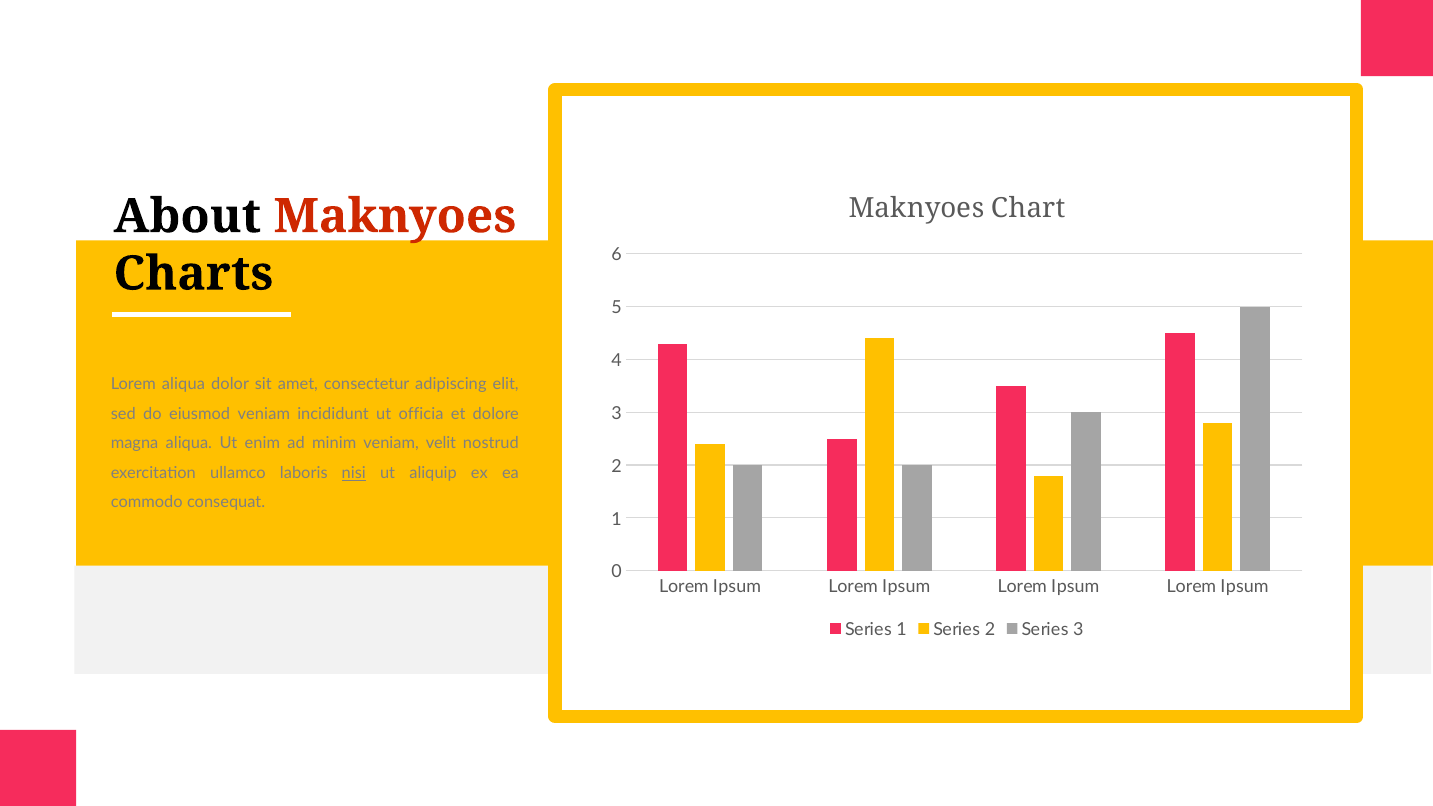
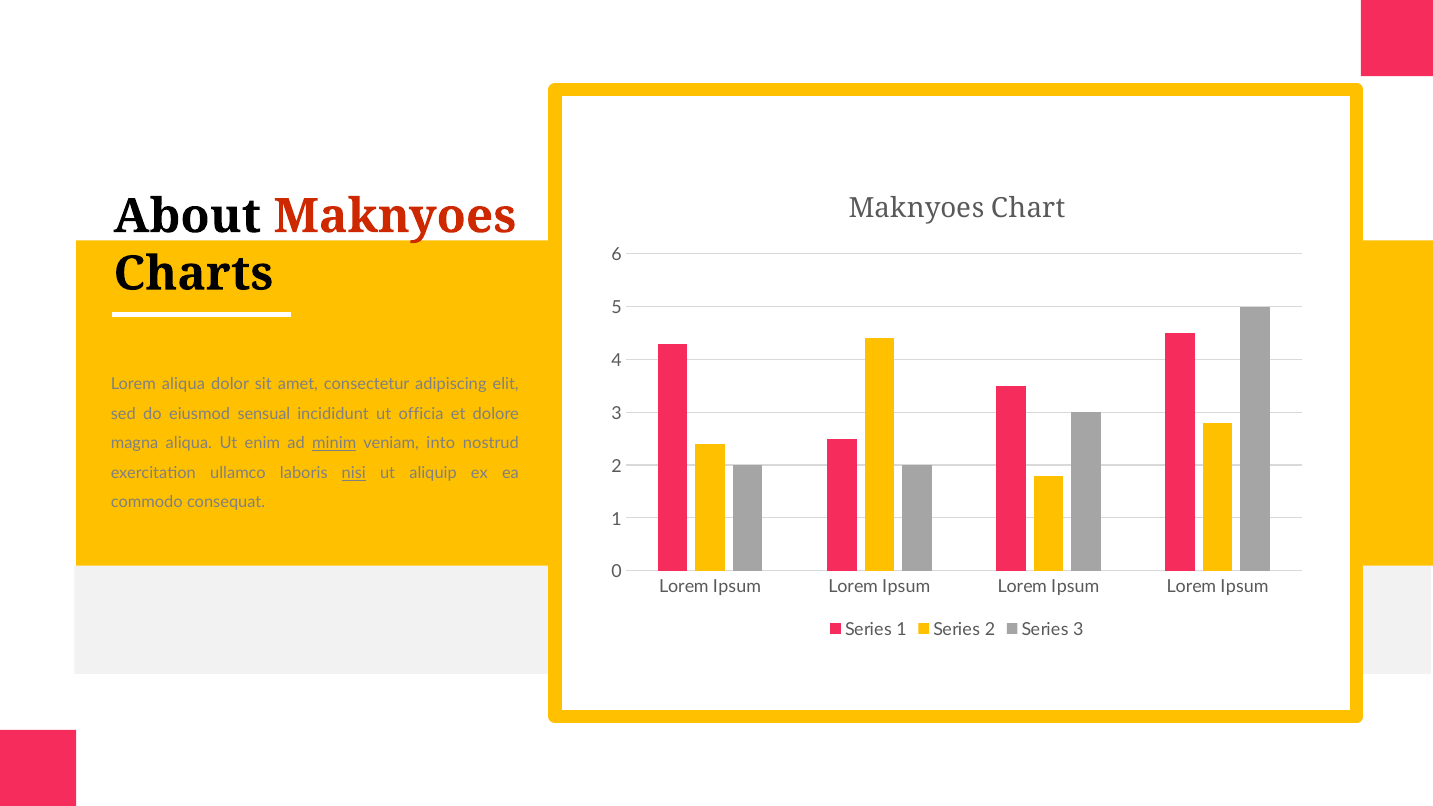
eiusmod veniam: veniam -> sensual (264, 414)
minim underline: none -> present (334, 443)
velit: velit -> into (441, 443)
